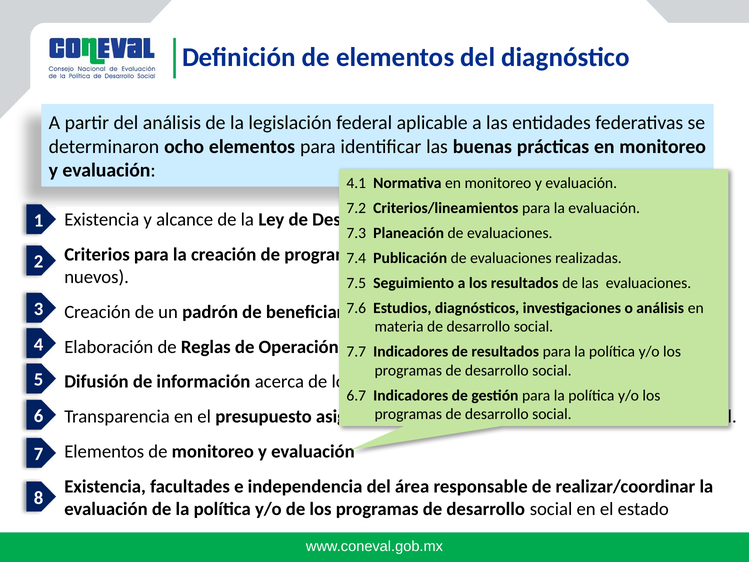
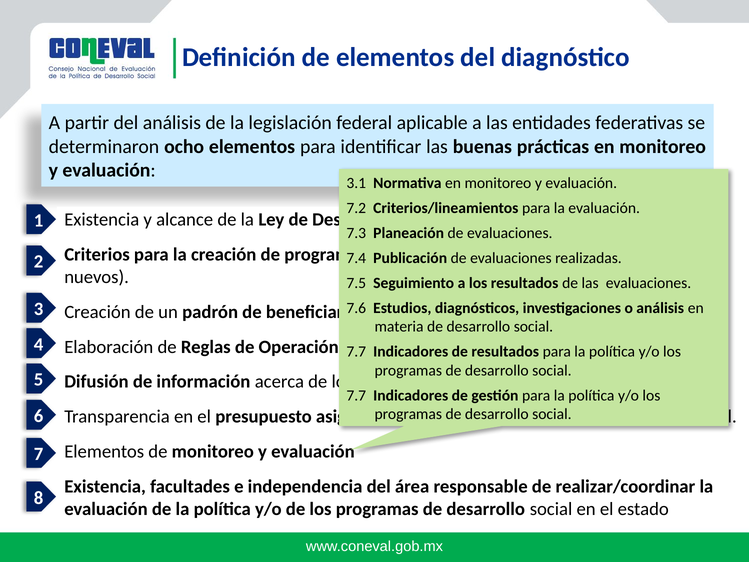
4.1: 4.1 -> 3.1 (356, 183)
6.7: 6.7 -> 7.7 (356, 395)
